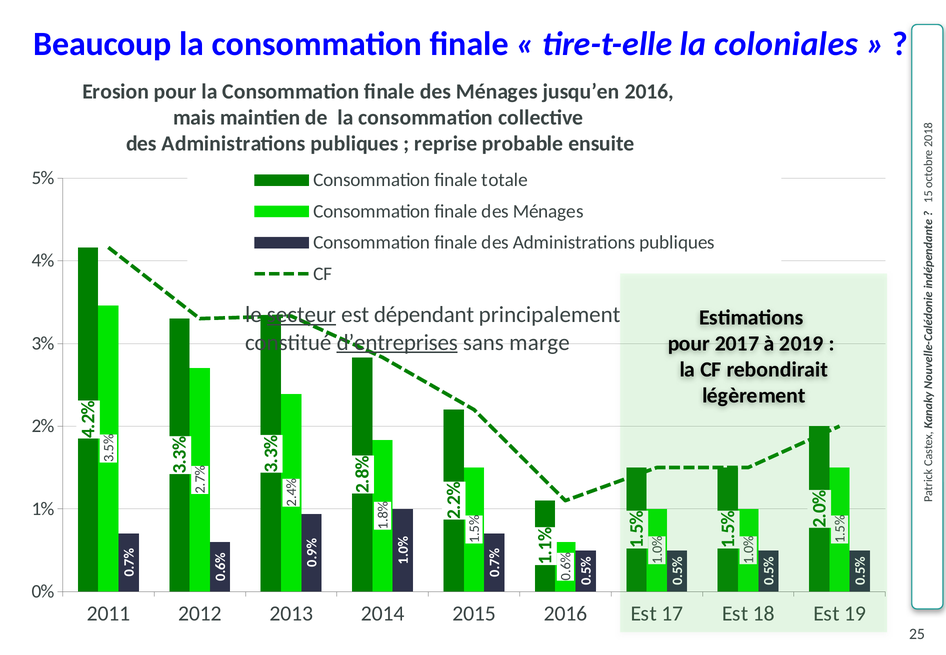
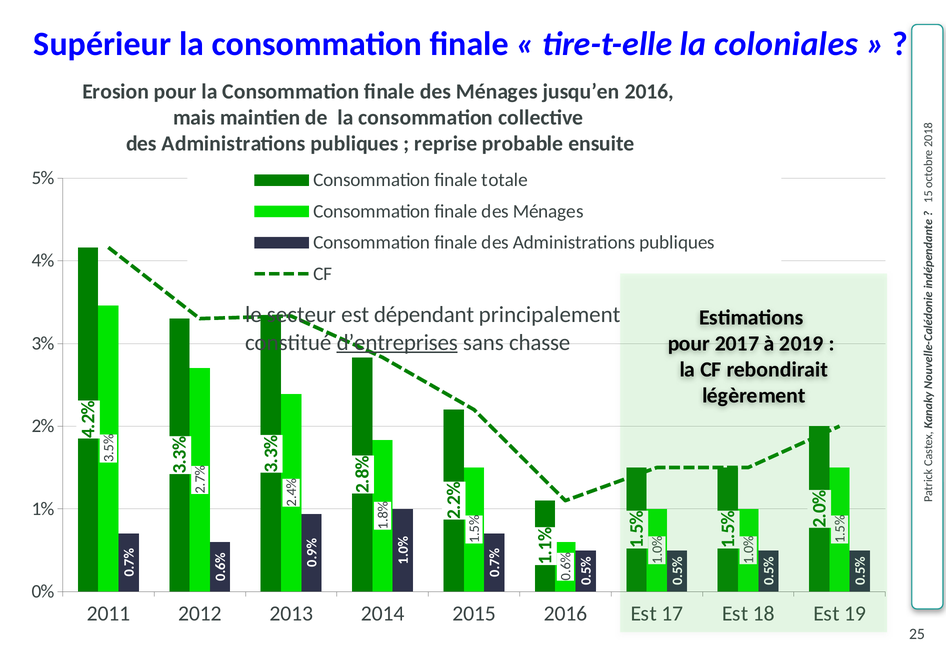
Beaucoup: Beaucoup -> Supérieur (102, 44)
secteur underline: present -> none (301, 315)
marge: marge -> chasse (540, 342)
